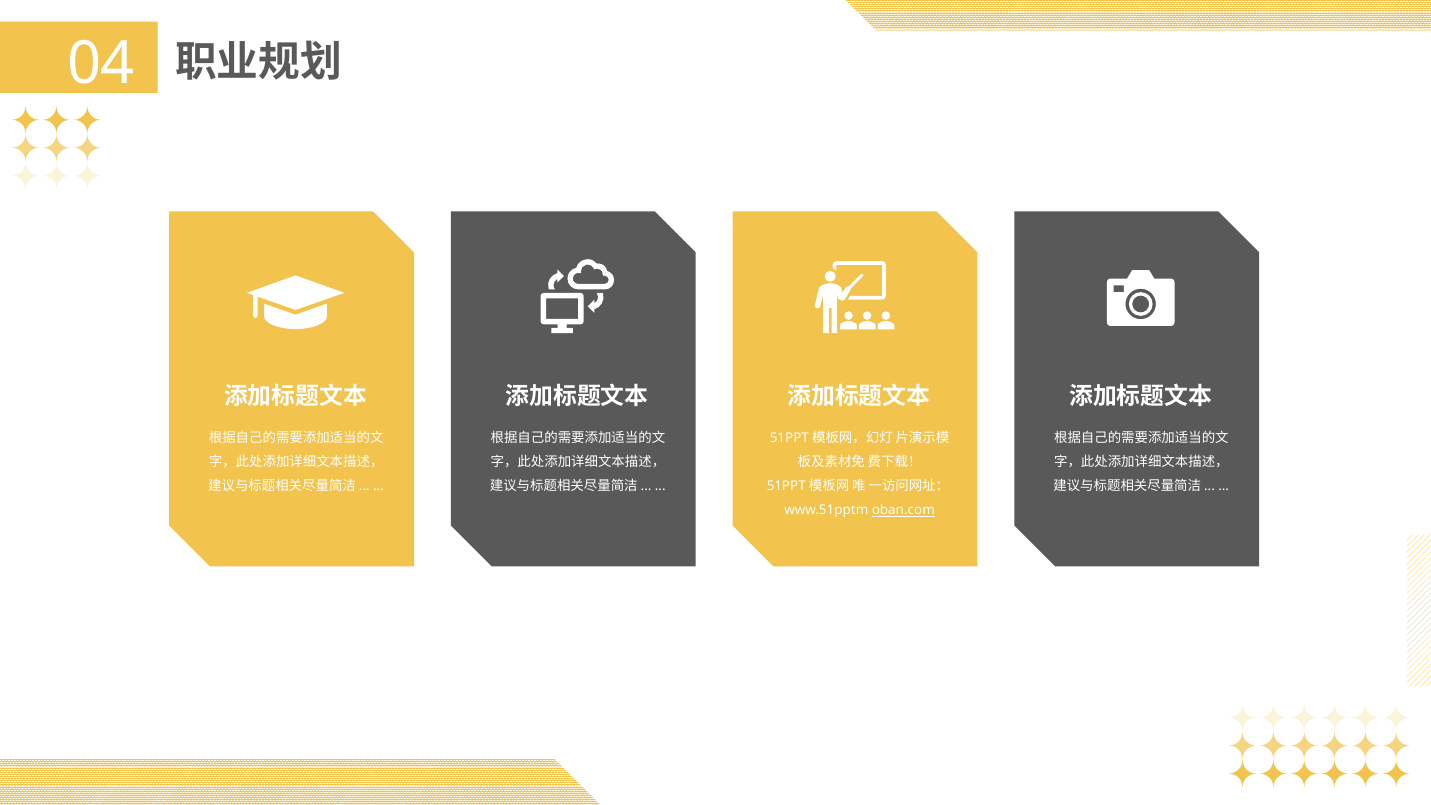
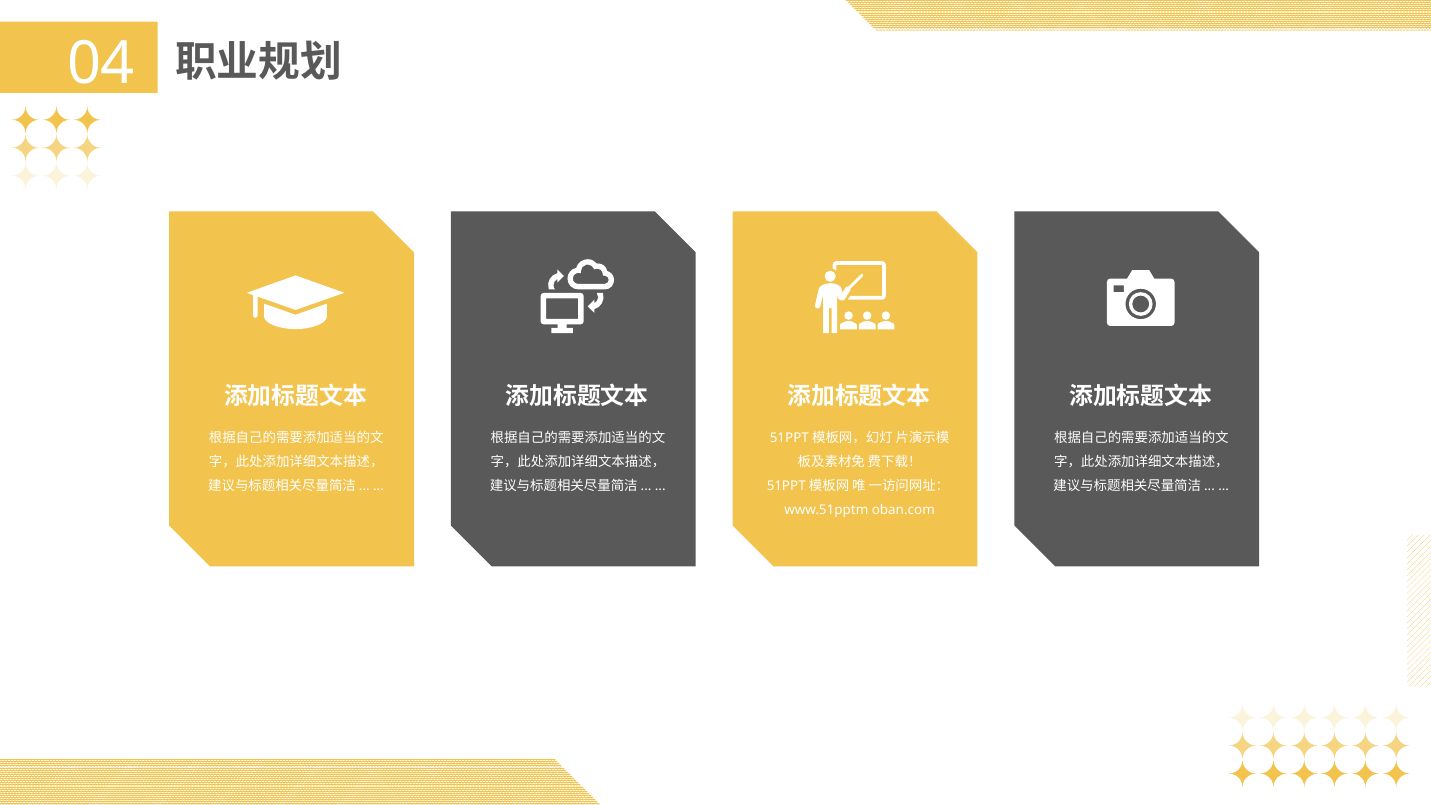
oban.com underline: present -> none (903, 510)
